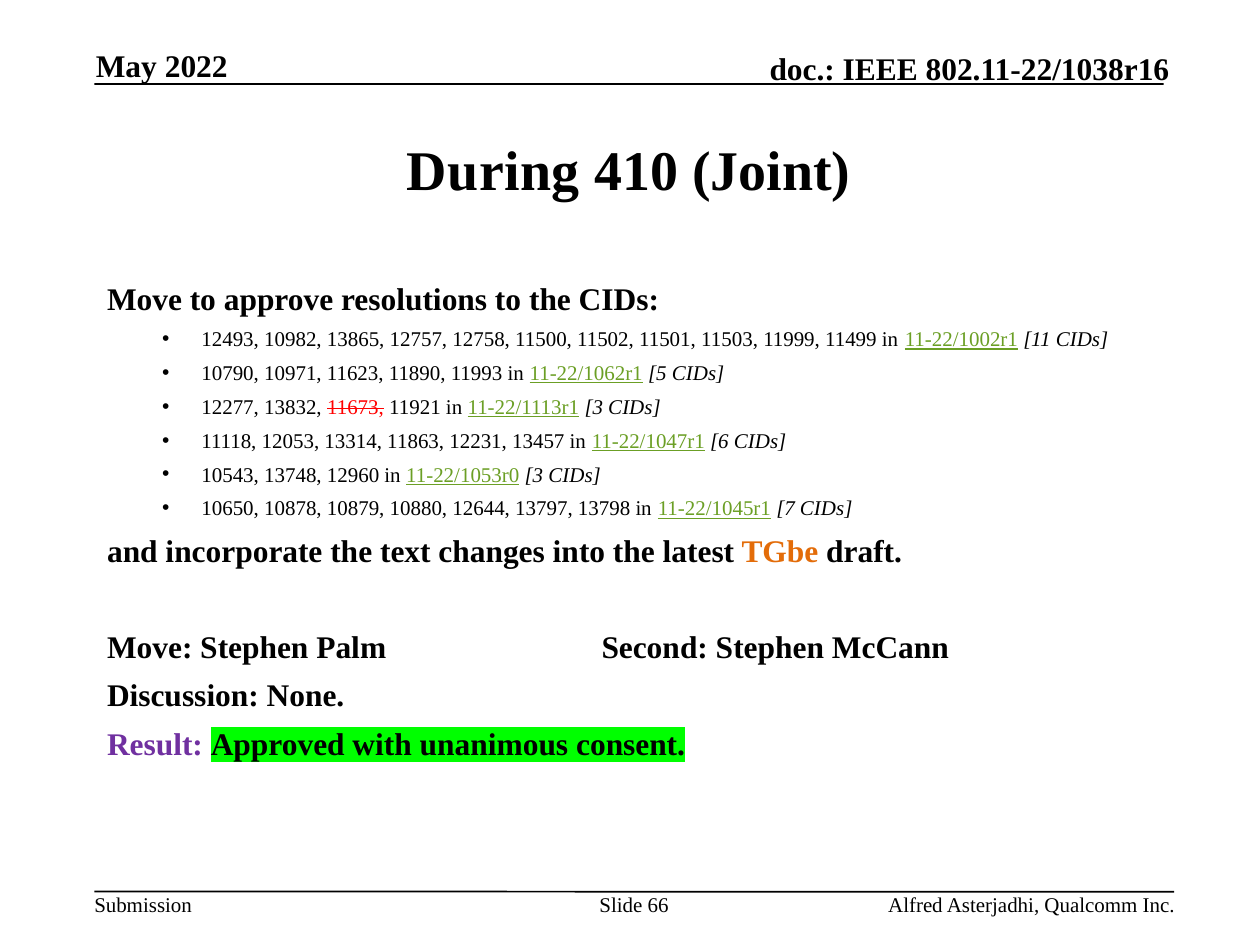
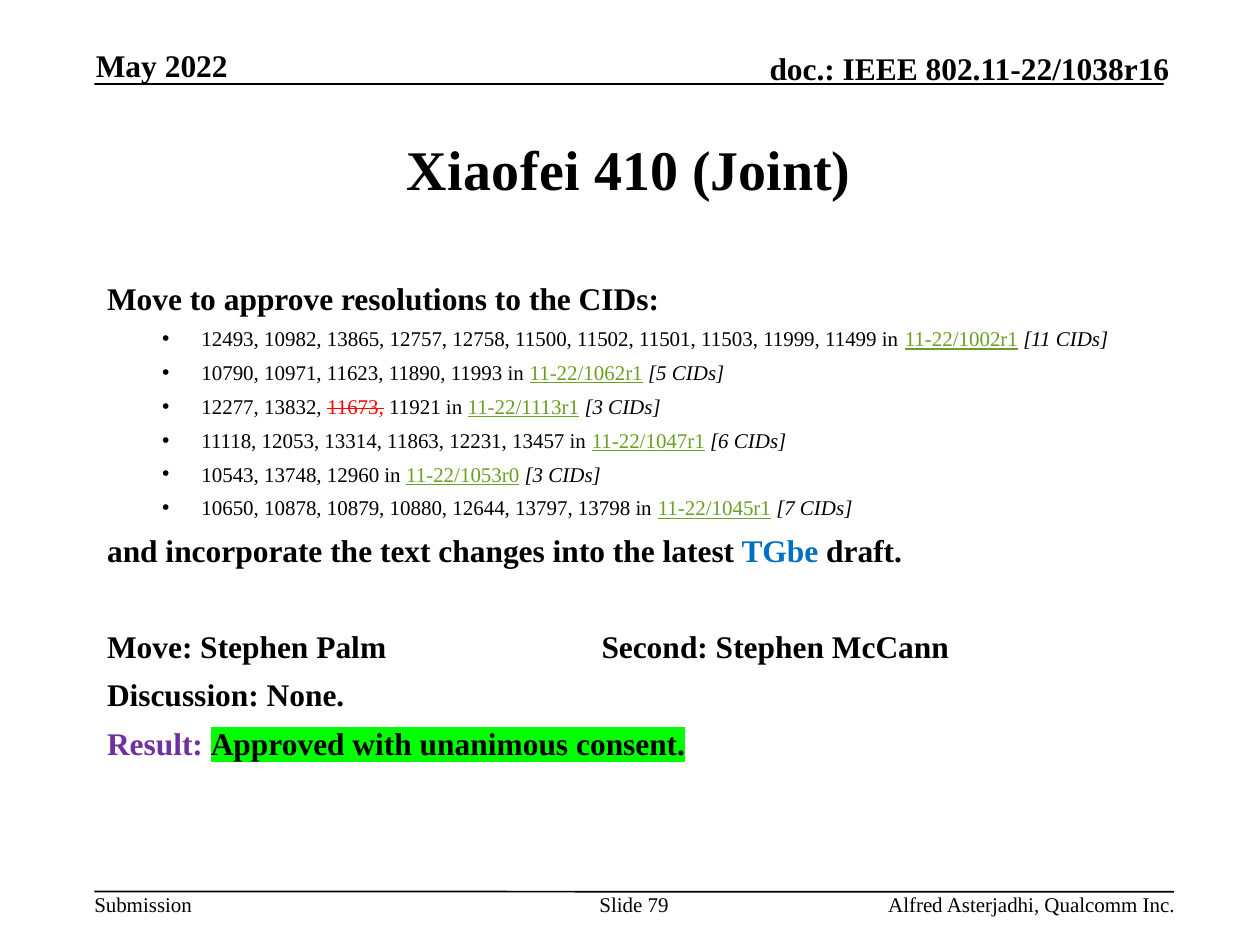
During: During -> Xiaofei (493, 171)
TGbe colour: orange -> blue (780, 551)
66: 66 -> 79 (658, 905)
